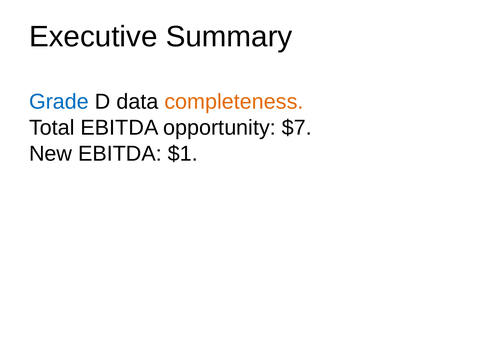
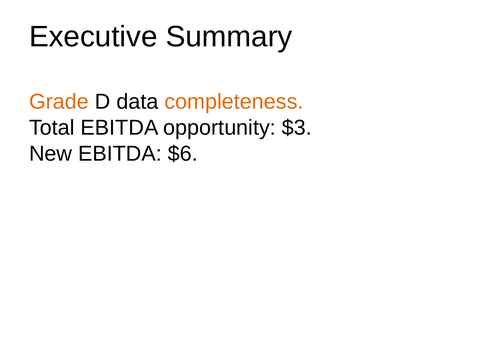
Grade colour: blue -> orange (59, 102)
$7: $7 -> $3 (297, 128)
$1: $1 -> $6 (183, 153)
